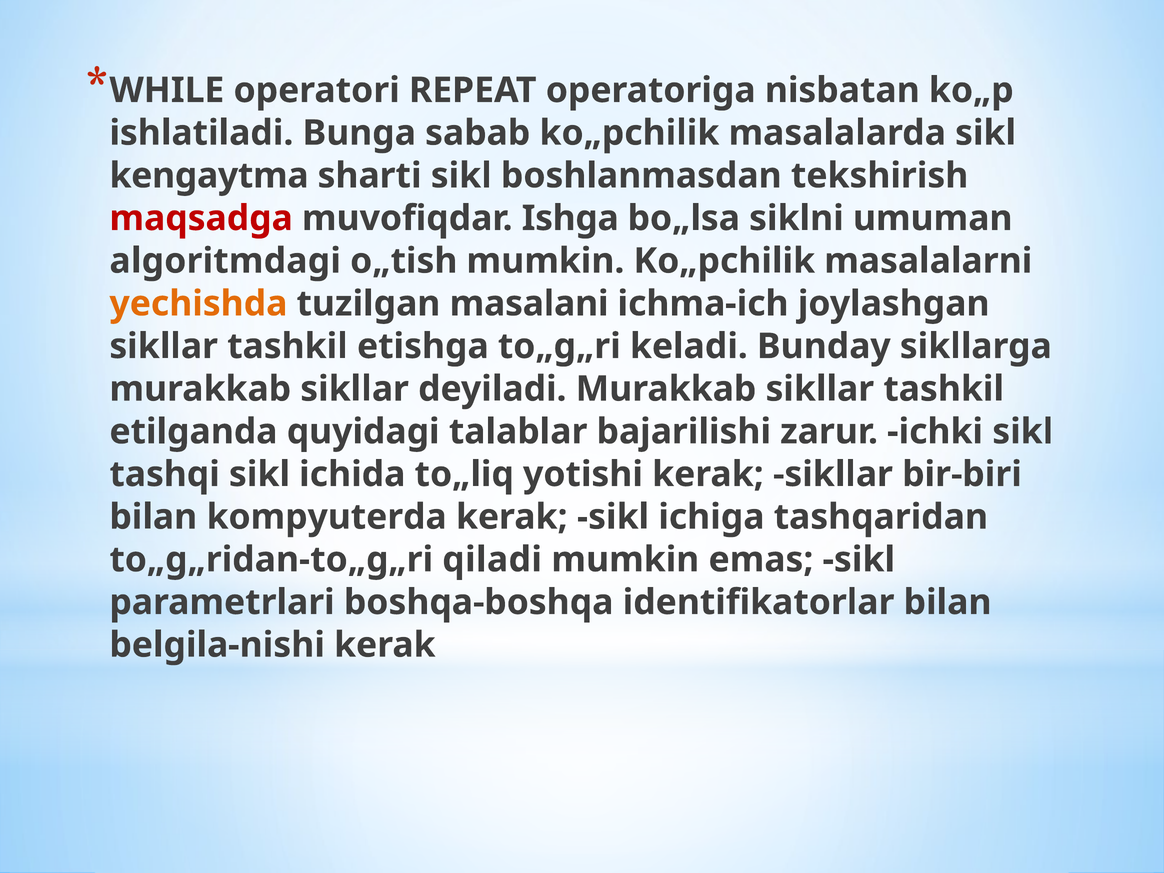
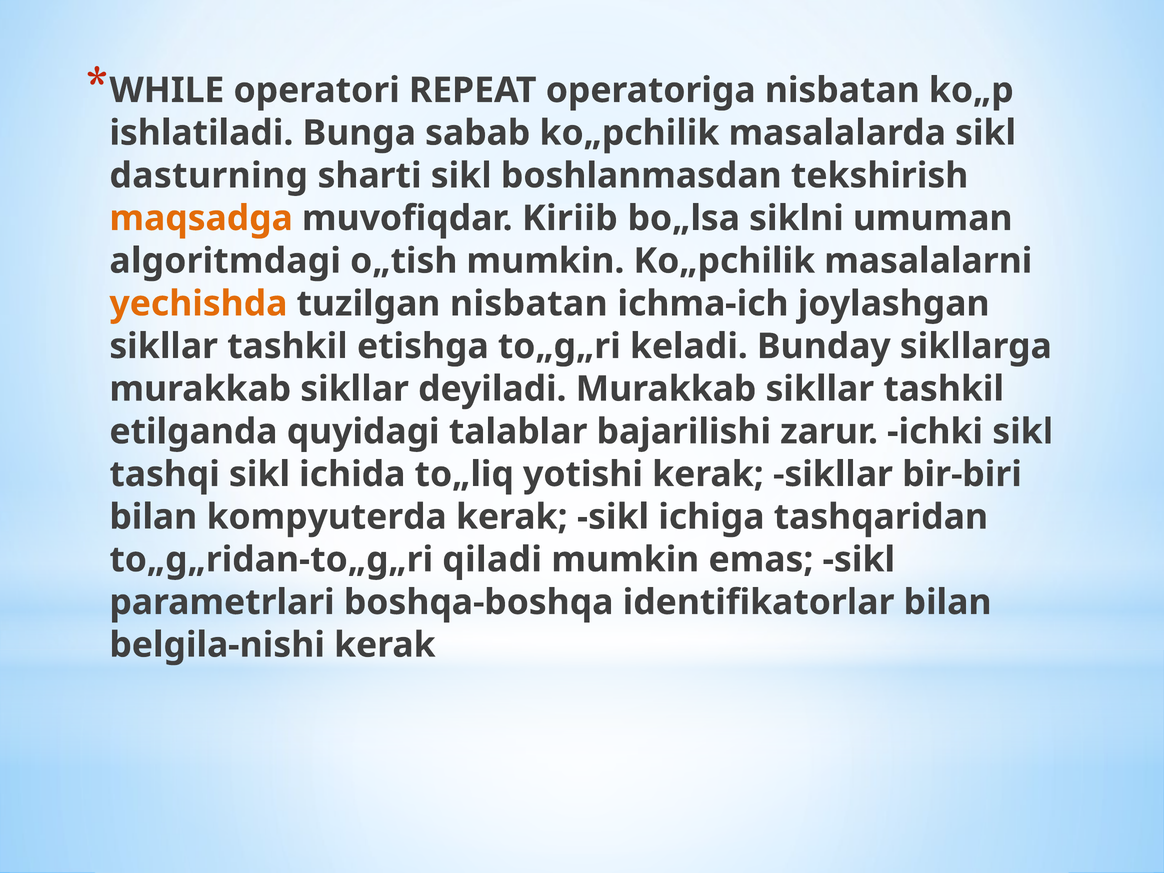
kengaytma: kengaytma -> dasturning (209, 176)
maqsadga colour: red -> orange (201, 218)
Ishga: Ishga -> Kiriib (570, 218)
tuzilgan masalani: masalani -> nisbatan (529, 304)
